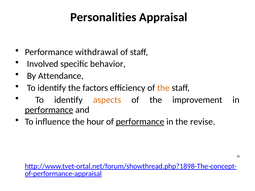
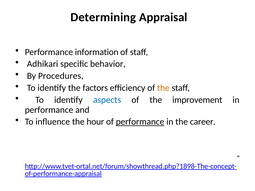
Personalities: Personalities -> Determining (103, 17)
withdrawal: withdrawal -> information (97, 52)
Involved: Involved -> Adhikari (43, 64)
Attendance: Attendance -> Procedures (61, 76)
aspects colour: orange -> blue (107, 100)
performance underline: present -> none (49, 110)
revise: revise -> career (203, 122)
